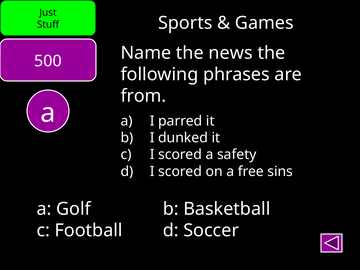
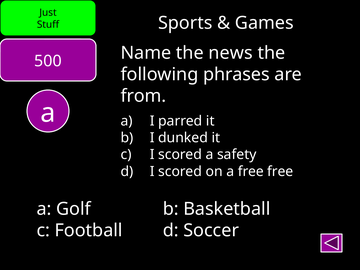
free sins: sins -> free (280, 171)
